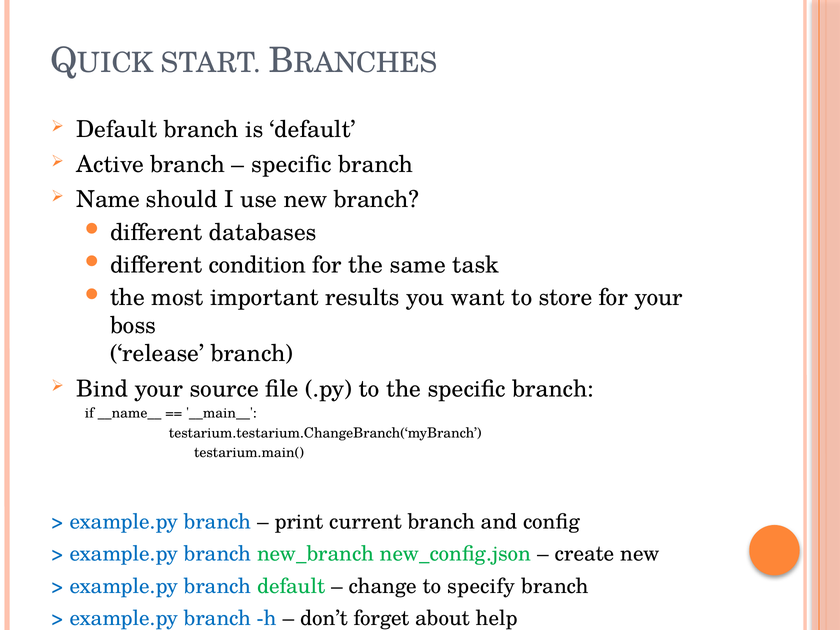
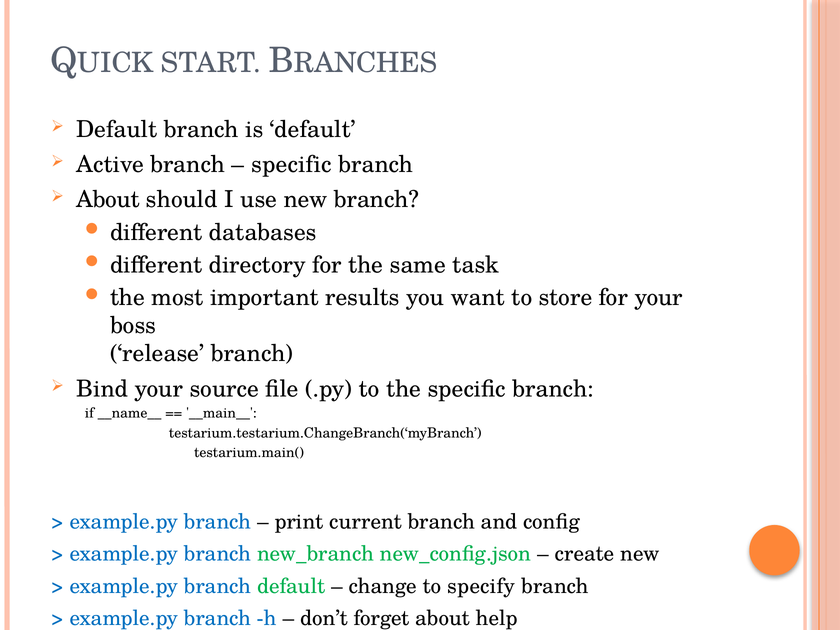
Name: Name -> About (108, 200)
condition: condition -> directory (257, 265)
